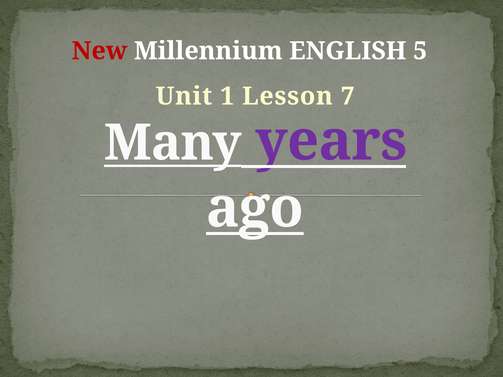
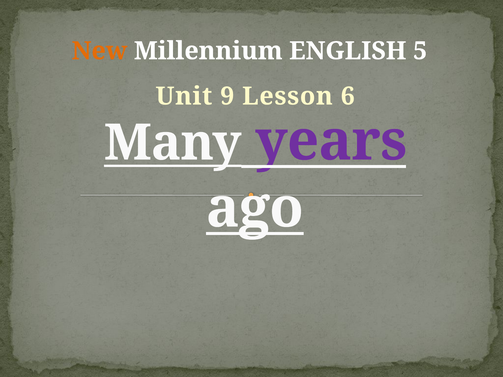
New colour: red -> orange (99, 51)
1: 1 -> 9 (227, 96)
7: 7 -> 6 (348, 96)
